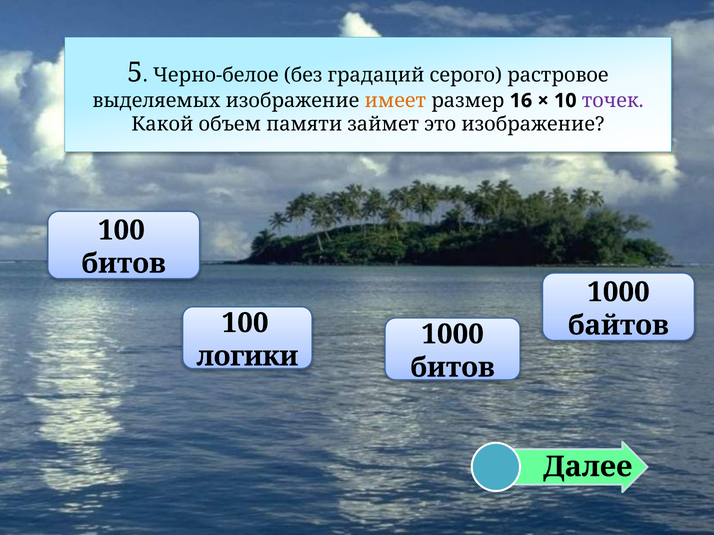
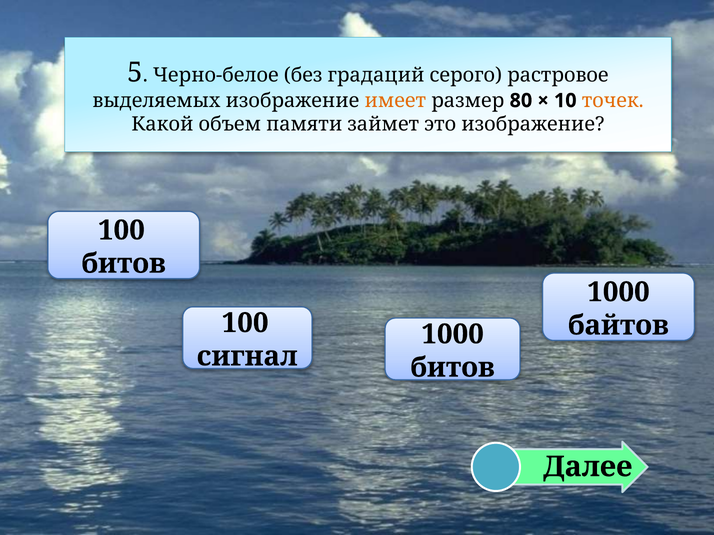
16: 16 -> 80 (521, 101)
точек colour: purple -> orange (613, 101)
логики: логики -> сигнал (247, 357)
